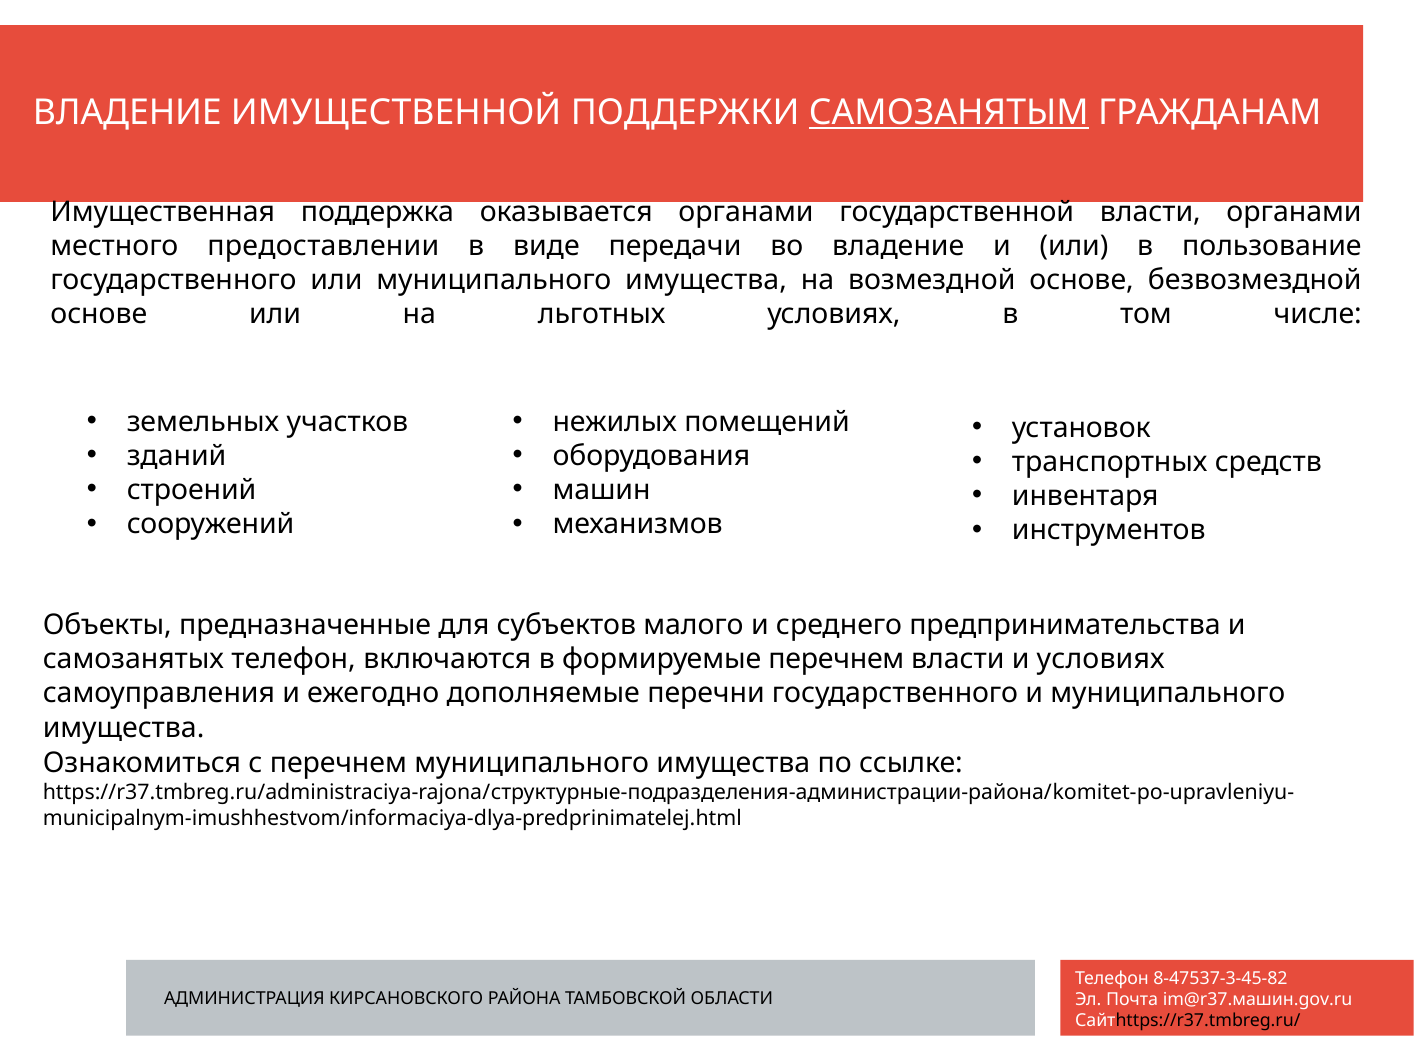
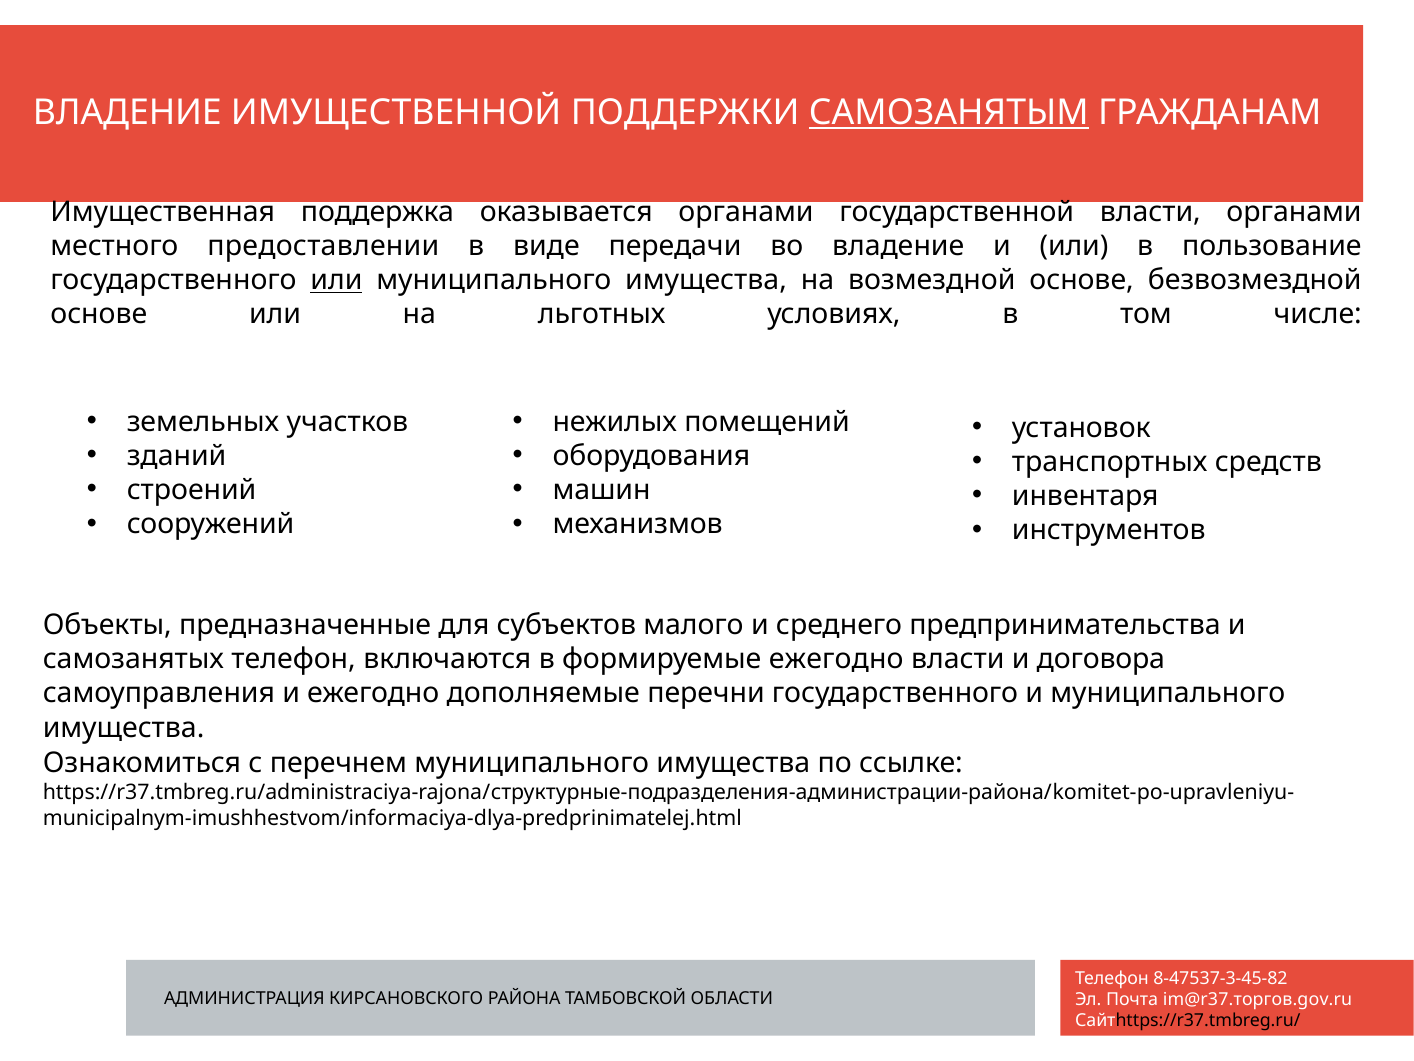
или underline: none -> present (336, 280)
формируемые перечнем: перечнем -> ежегодно (836, 659)
и условиях: условиях -> договора (1101, 659)
im@r37.машин.gov.ru: im@r37.машин.gov.ru -> im@r37.торгов.gov.ru (1257, 999)
